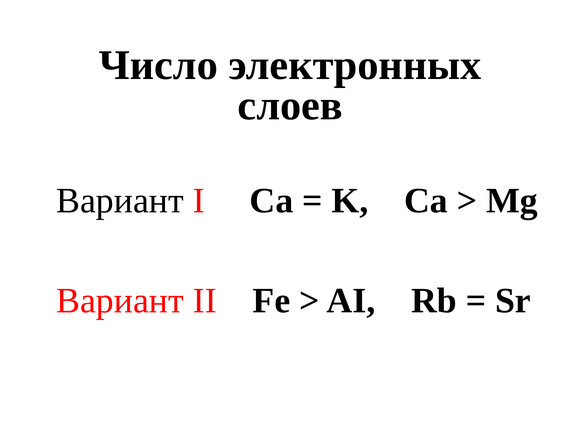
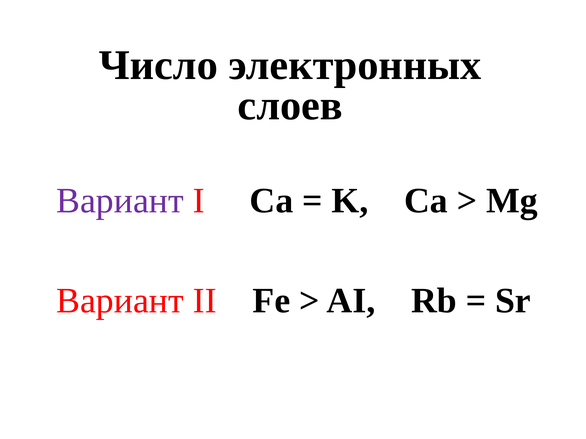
Вариант colour: black -> purple (120, 201)
